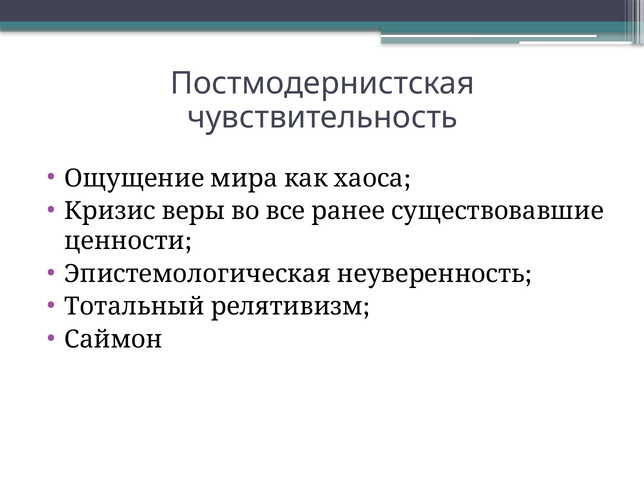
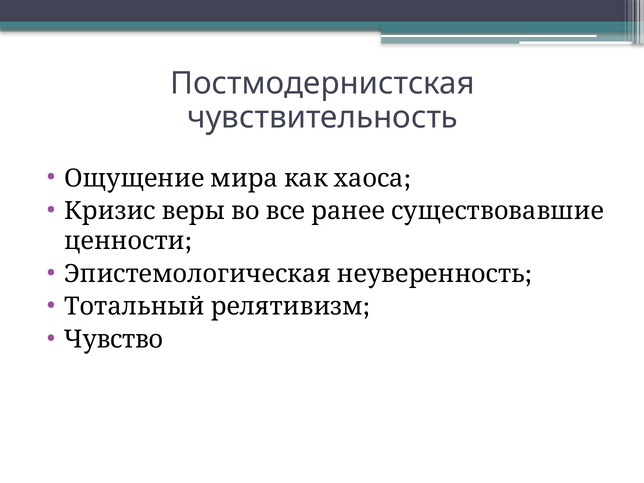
Саймон: Саймон -> Чувство (114, 339)
